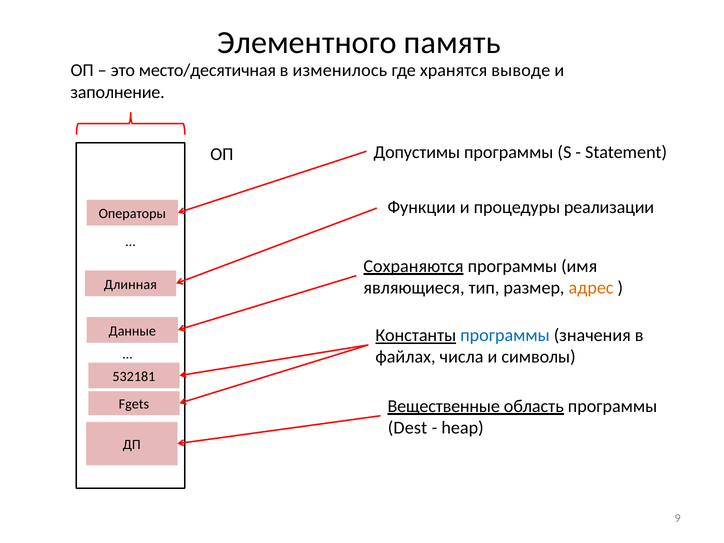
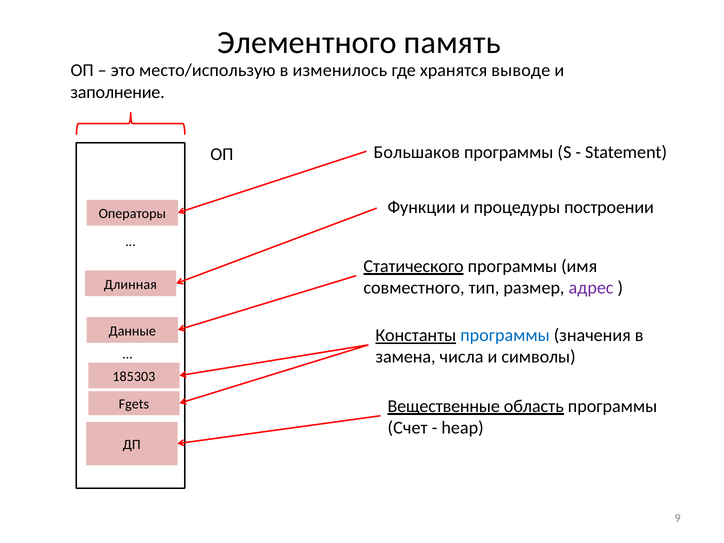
место/десятичная: место/десятичная -> место/использую (207, 71)
Допустимы: Допустимы -> Большаков (417, 152)
реализации: реализации -> построении (609, 207)
Сохраняются: Сохраняются -> Статического (414, 266)
являющиеся: являющиеся -> совместного (414, 288)
адрес colour: orange -> purple (591, 288)
файлах: файлах -> замена (406, 357)
532181: 532181 -> 185303 (134, 377)
Dest: Dest -> Счет (408, 428)
